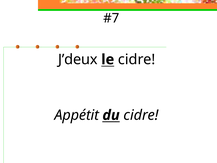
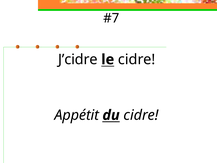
J’deux: J’deux -> J’cidre (78, 59)
